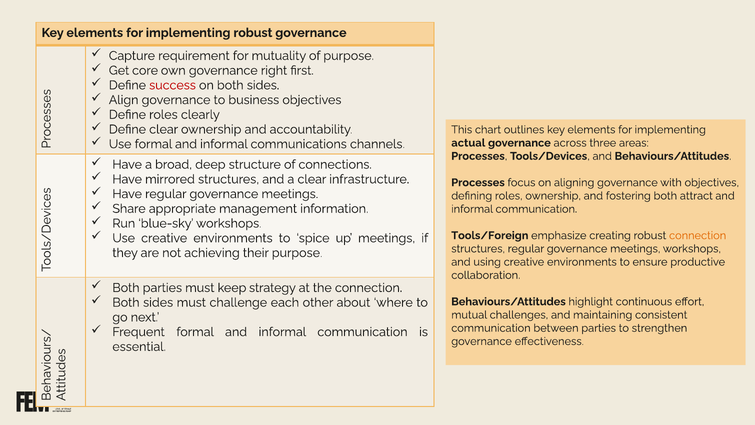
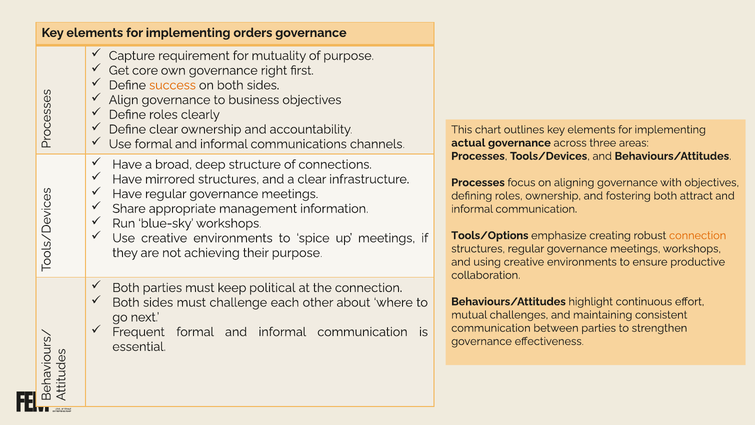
implementing robust: robust -> orders (253, 33)
success colour: red -> orange (173, 85)
Tools/Foreign: Tools/Foreign -> Tools/Options (490, 235)
strategy: strategy -> political (272, 288)
